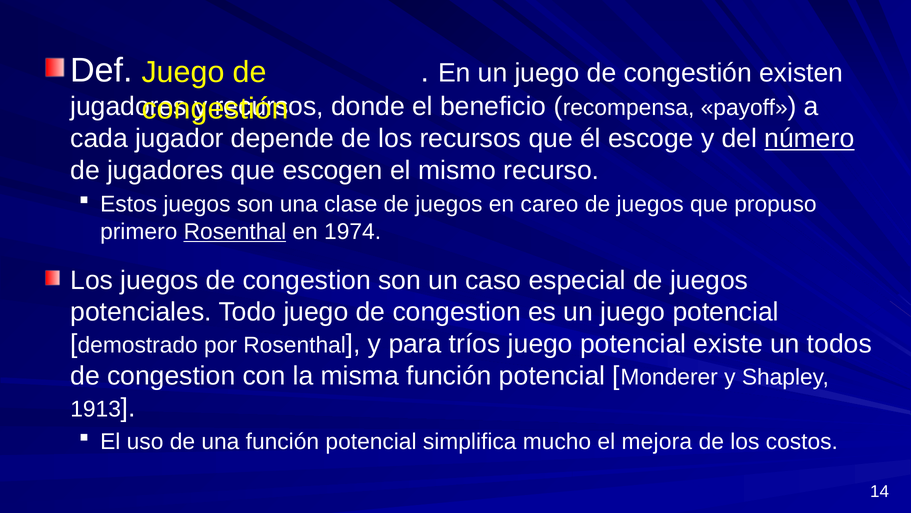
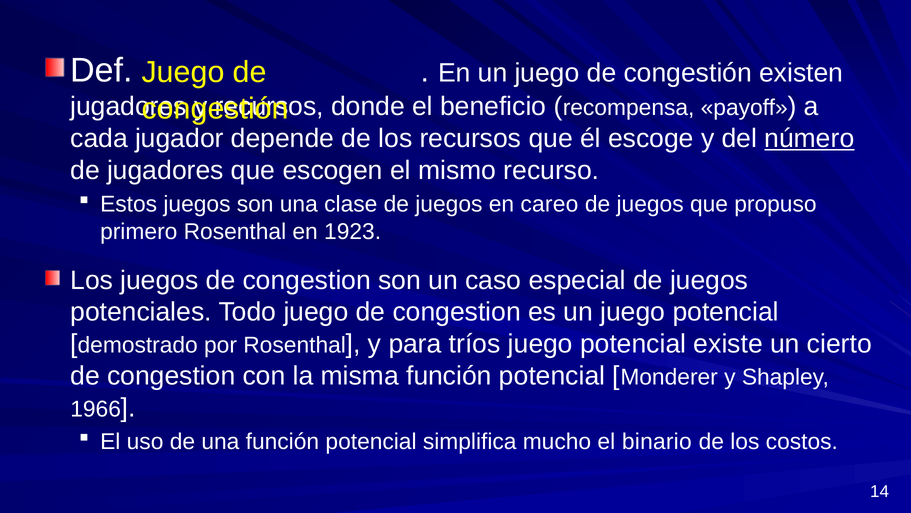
Rosenthal underline: present -> none (235, 231)
1974: 1974 -> 1923 (353, 231)
todos: todos -> cierto (839, 344)
1913: 1913 -> 1966 (96, 409)
mejora: mejora -> binario (657, 441)
